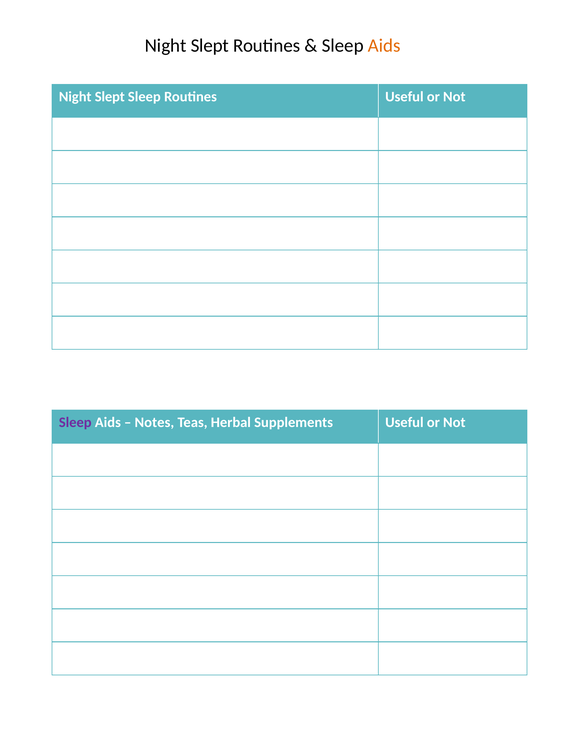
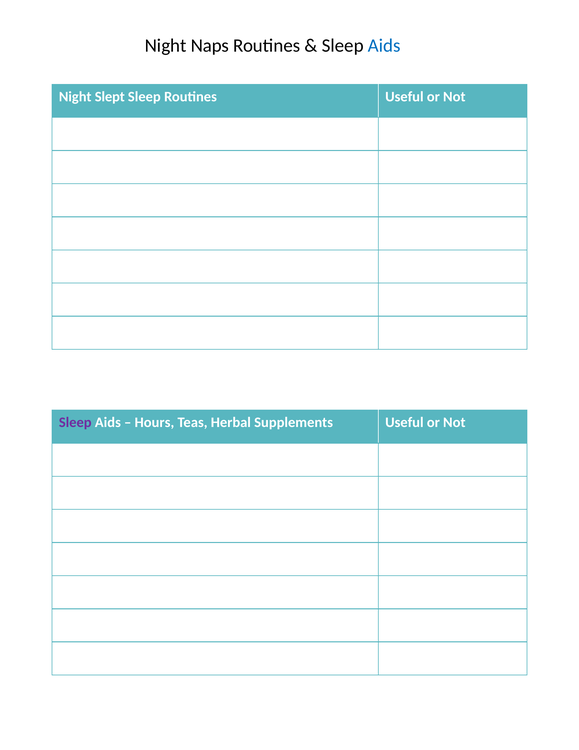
Slept: Slept -> Naps (210, 45)
Aids colour: orange -> blue (384, 45)
Notes: Notes -> Hours (154, 422)
